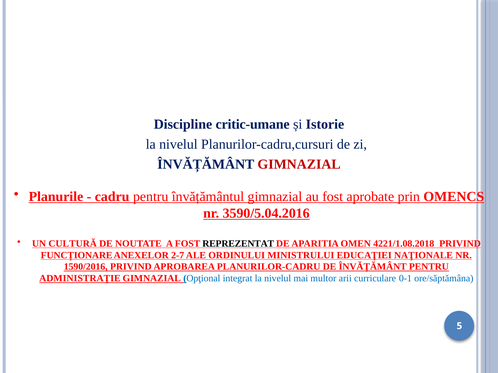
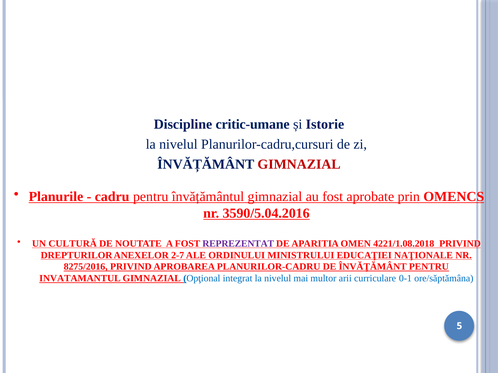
REPREZENTAT colour: black -> purple (238, 244)
FUNCȚIONARE: FUNCȚIONARE -> DREPTURILOR (77, 256)
1590/2016: 1590/2016 -> 8275/2016 (86, 267)
ADMINISTRAŢIE: ADMINISTRAŢIE -> INVATAMANTUL (80, 279)
